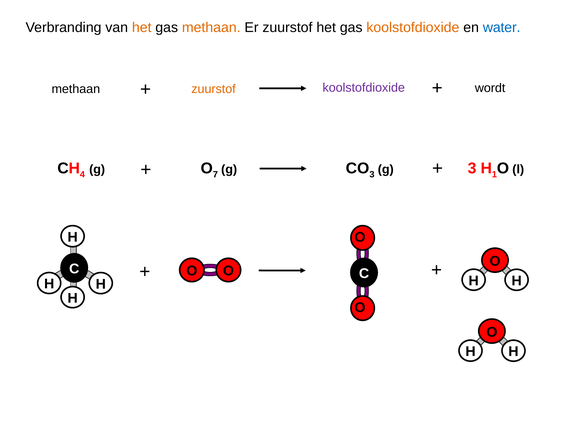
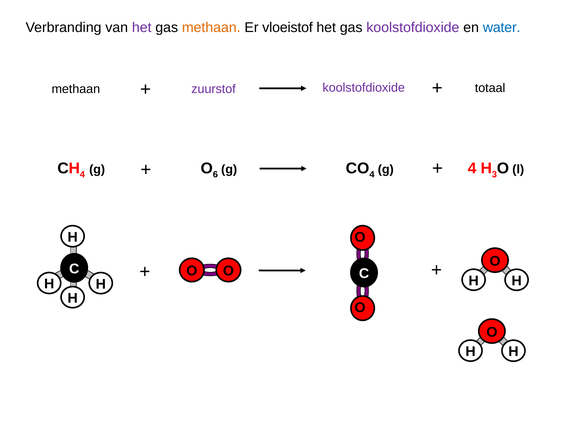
het colour: orange -> purple (142, 28)
Er zuurstof: zuurstof -> vloeistof (288, 28)
koolstofdioxide colour: orange -> purple (413, 28)
wordt: wordt -> totaal (490, 88)
zuurstof colour: orange -> purple (214, 89)
7: 7 -> 6 (215, 175)
3: 3 -> 4 (372, 175)
g 3: 3 -> 4 (472, 168)
1: 1 -> 3 (494, 175)
